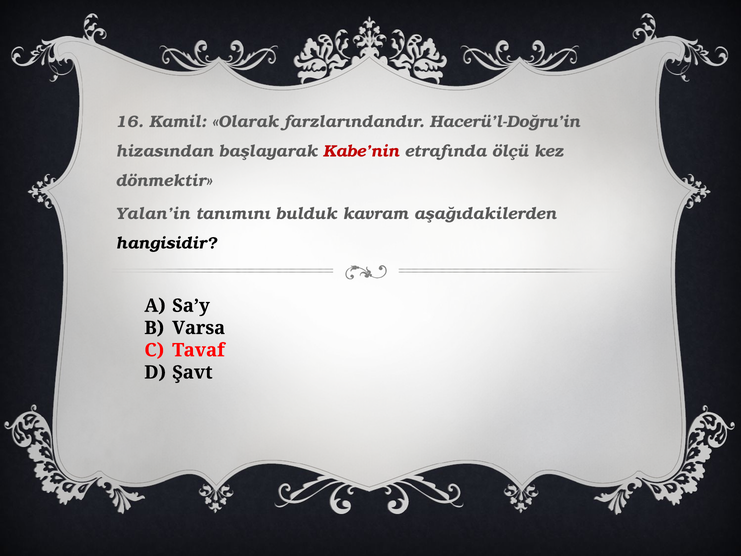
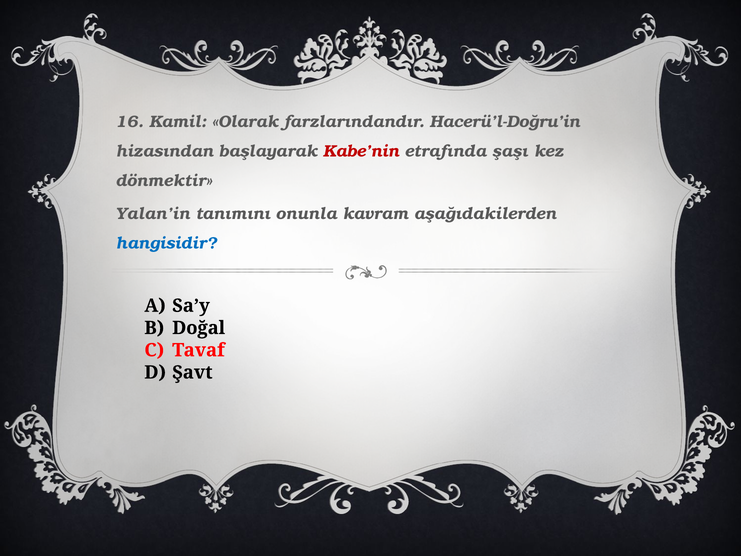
ölçü: ölçü -> şaşı (510, 151)
bulduk: bulduk -> onunla (306, 214)
hangisidir colour: black -> blue (166, 243)
Varsa: Varsa -> Doğal (199, 328)
